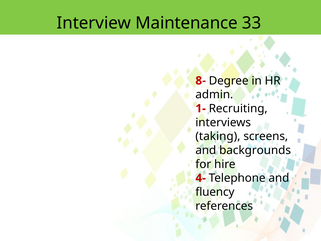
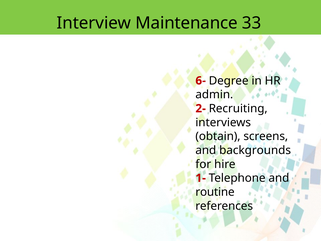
8-: 8- -> 6- (201, 81)
1-: 1- -> 2- (201, 108)
taking: taking -> obtain (218, 136)
4-: 4- -> 1- (201, 178)
fluency: fluency -> routine (215, 192)
